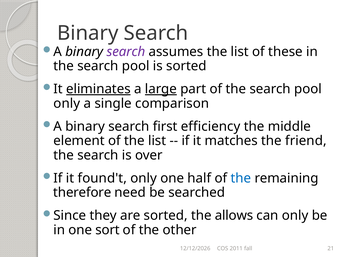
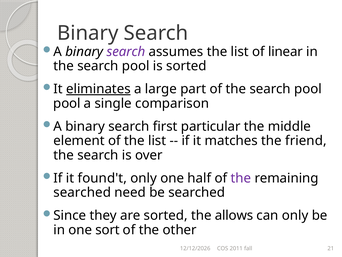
these: these -> linear (286, 52)
large underline: present -> none (161, 89)
only: only -> pool (67, 103)
efficiency: efficiency -> particular (211, 126)
the colour: blue -> purple (241, 178)
therefore: therefore -> searched (82, 192)
